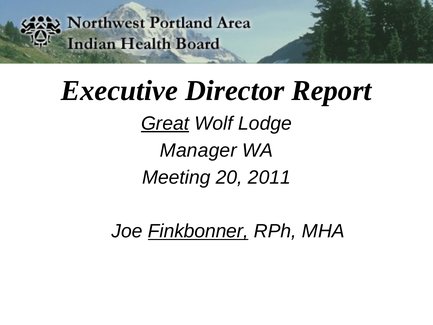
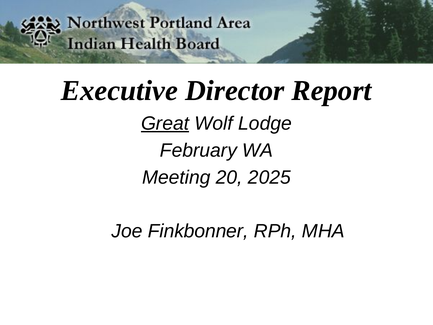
Manager: Manager -> February (198, 150)
2011: 2011 -> 2025 (269, 177)
Finkbonner underline: present -> none (198, 231)
